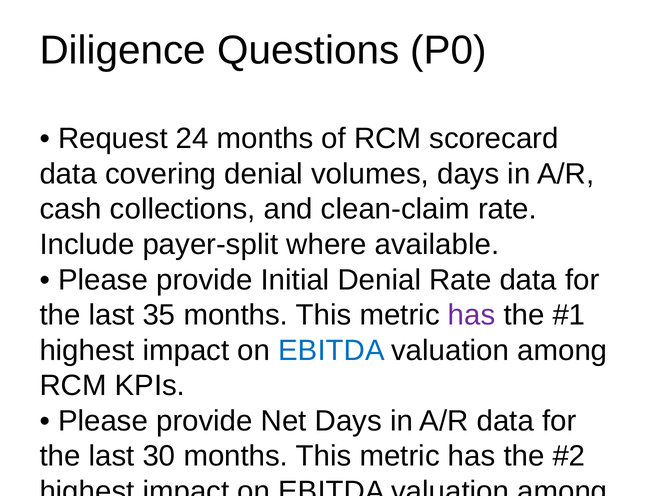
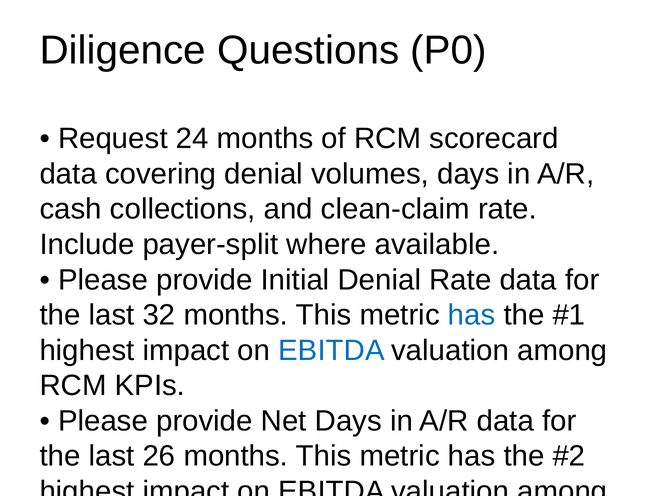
35: 35 -> 32 (159, 315)
has colour: purple -> blue (472, 315)
30: 30 -> 26 (159, 457)
